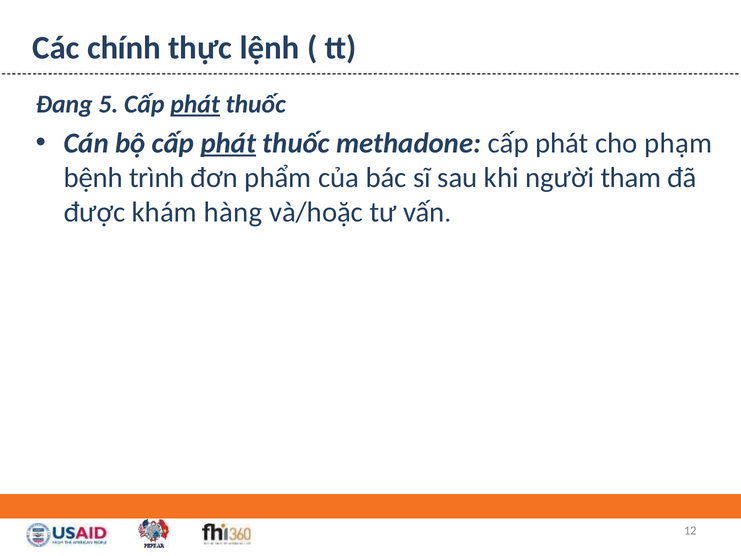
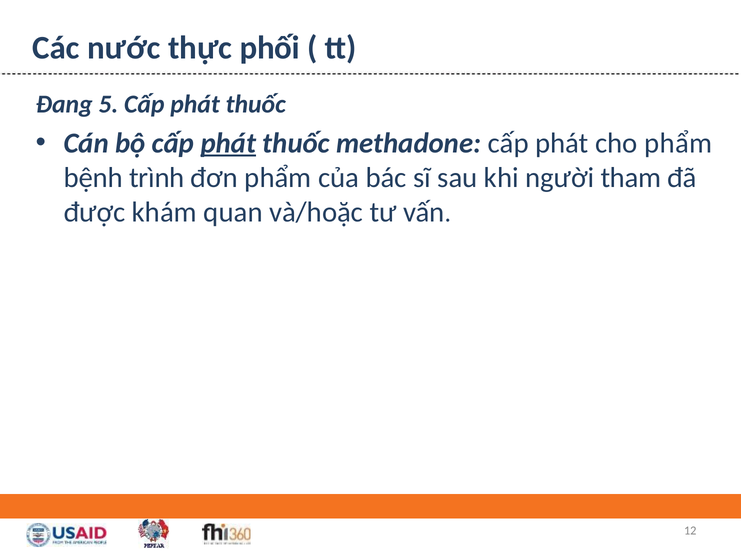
chính: chính -> nước (124, 48)
lệnh: lệnh -> phối (270, 48)
phát underline: present -> none (195, 104)
cho phạm: phạm -> phẩm (678, 143)
hàng: hàng -> quan (233, 212)
